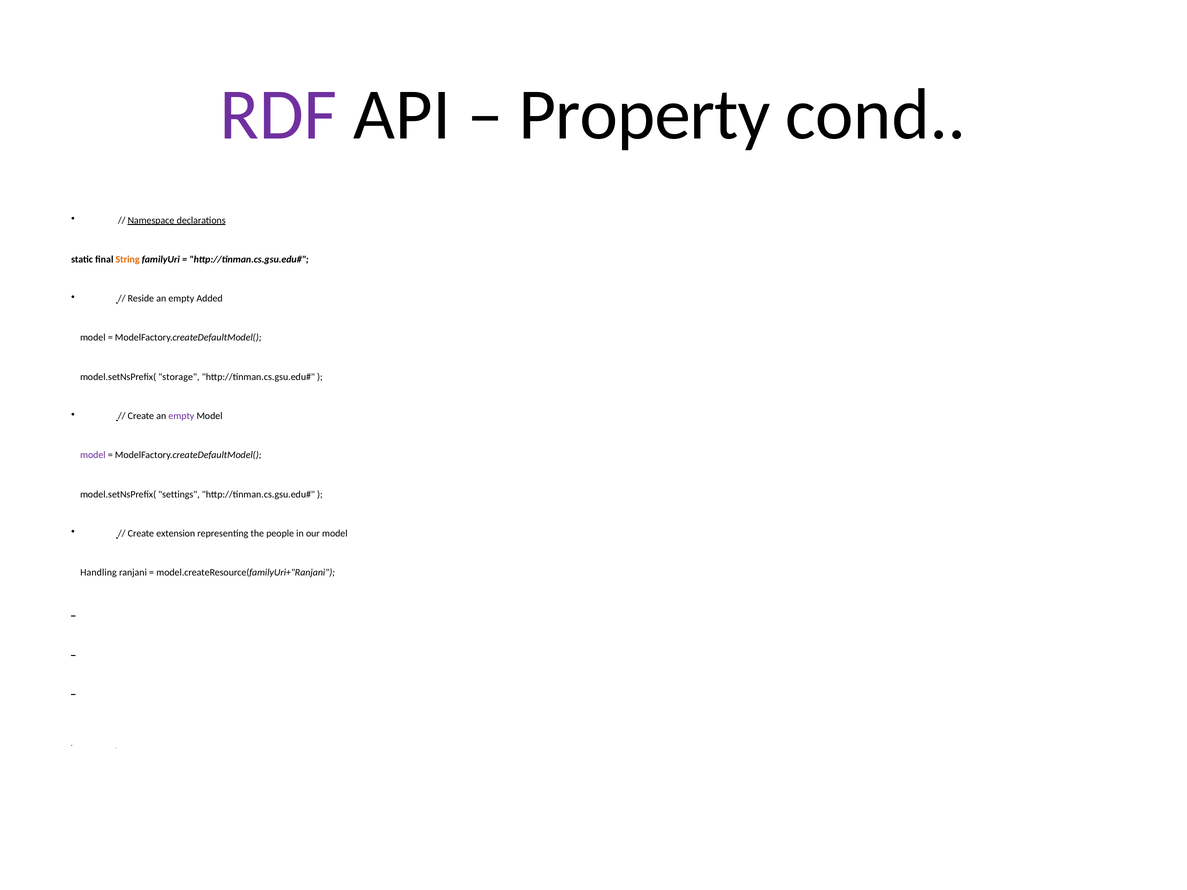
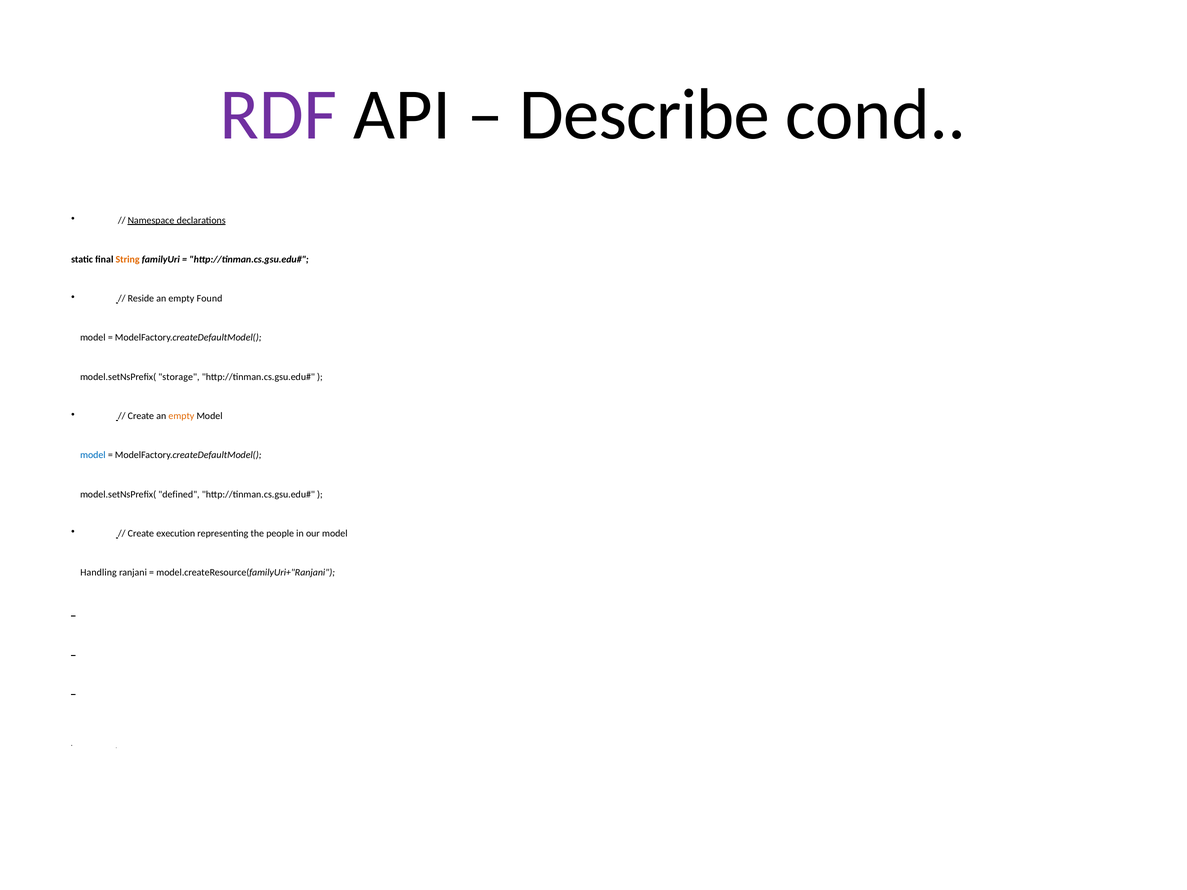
Property: Property -> Describe (645, 115)
Added: Added -> Found (210, 299)
empty colour: purple -> orange (181, 416)
model colour: purple -> blue (93, 455)
settings: settings -> defined (179, 494)
extension: extension -> execution (176, 534)
